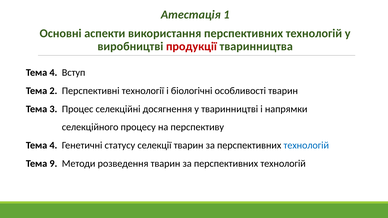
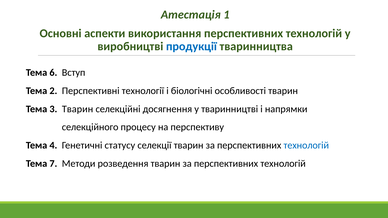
продукції colour: red -> blue (191, 47)
4: 4 -> 6 (53, 73)
3 Процес: Процес -> Тварин (78, 109)
9: 9 -> 7 (53, 164)
